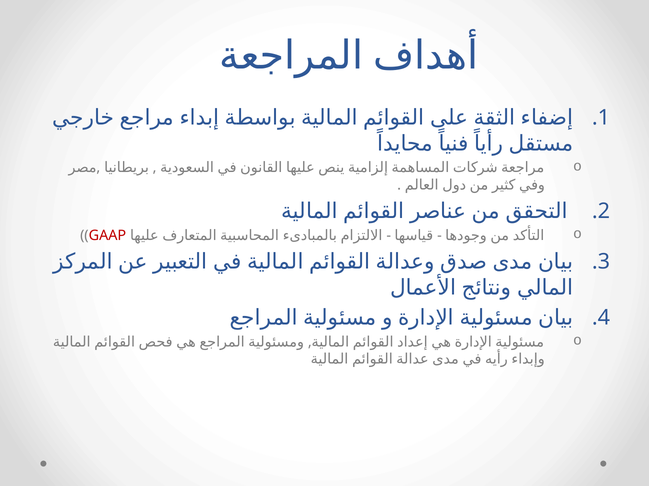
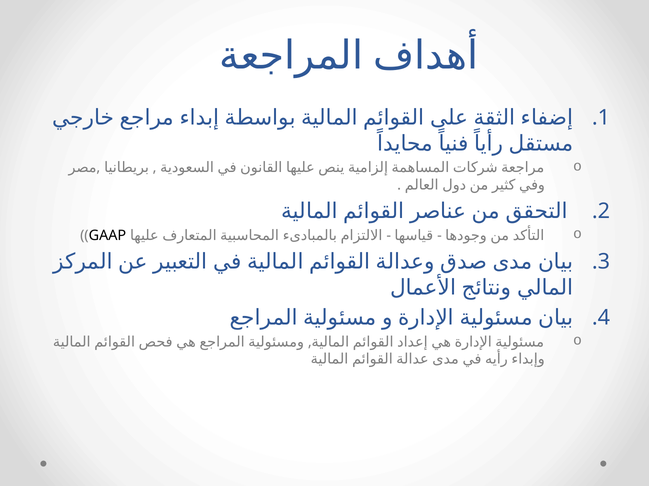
GAAP colour: red -> black (107, 236)
